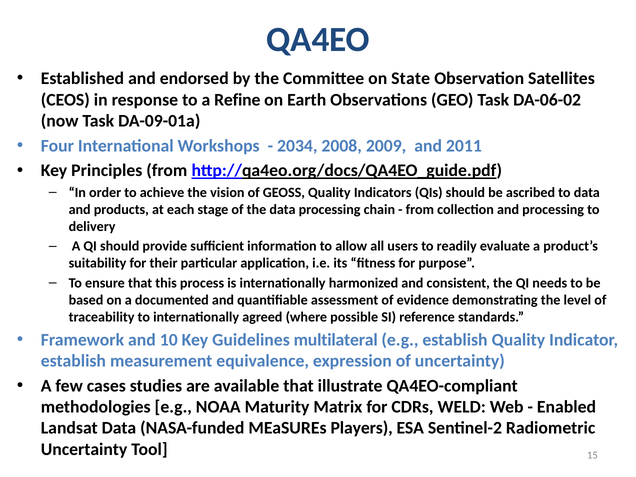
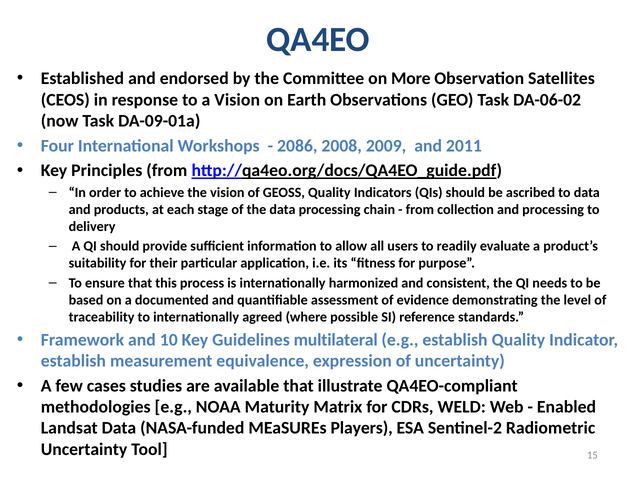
State: State -> More (411, 79)
a Refine: Refine -> Vision (237, 100)
2034: 2034 -> 2086 (297, 146)
